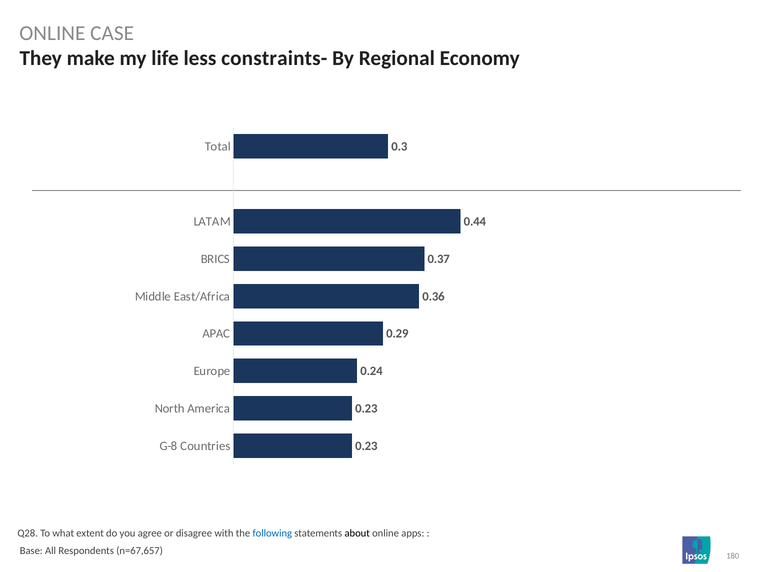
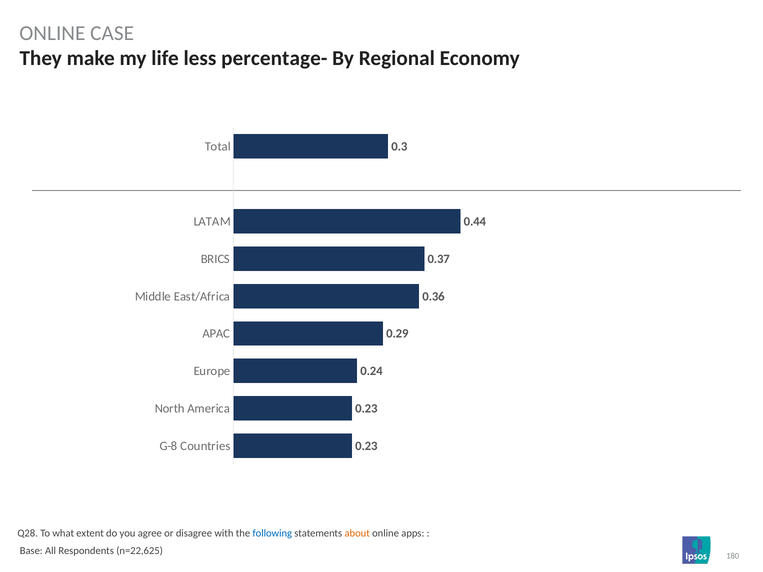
constraints-: constraints- -> percentage- (274, 58)
about colour: black -> orange (357, 533)
n=67,657: n=67,657 -> n=22,625 (140, 551)
